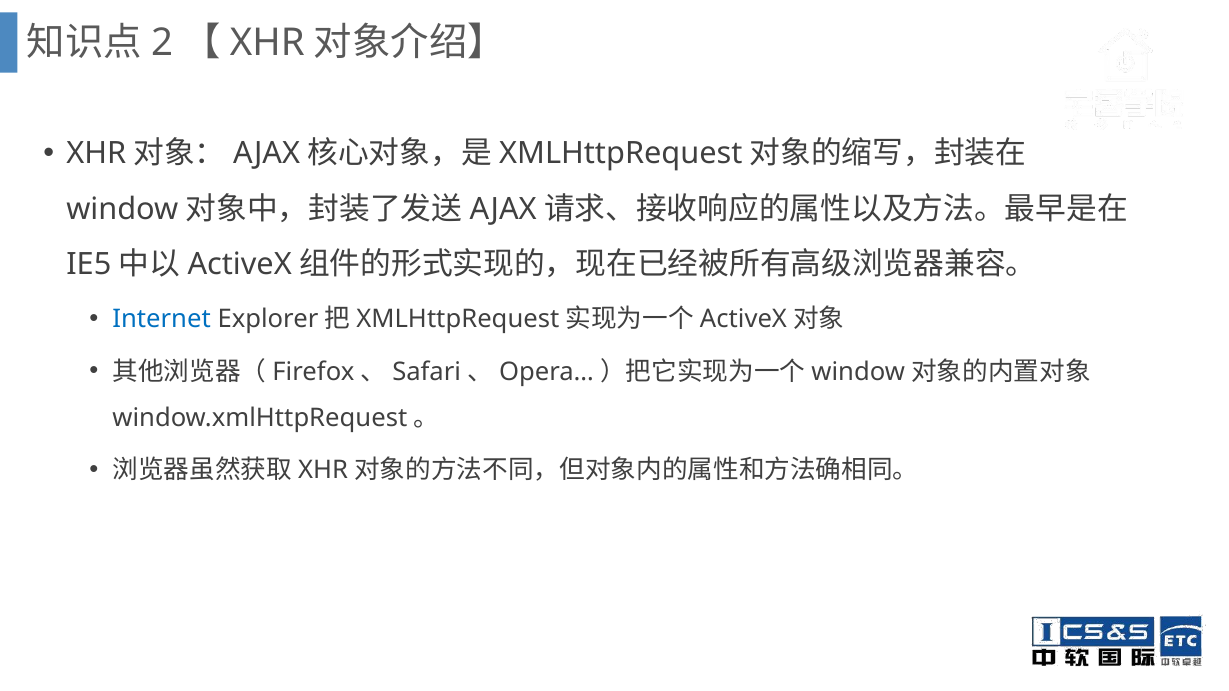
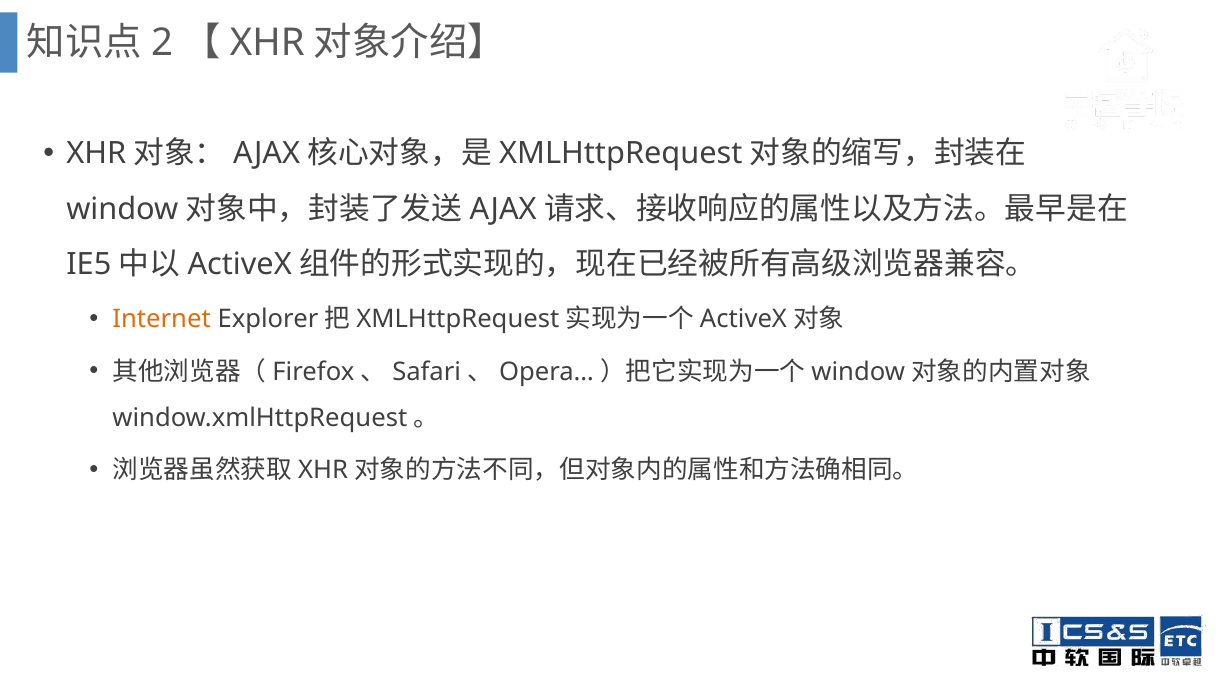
Internet colour: blue -> orange (162, 320)
